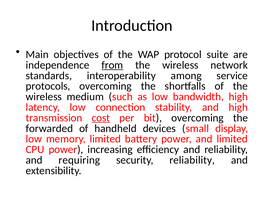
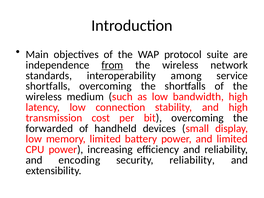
protocols: protocols -> shortfalls (48, 86)
cost underline: present -> none (101, 118)
requiring: requiring -> encoding (79, 160)
